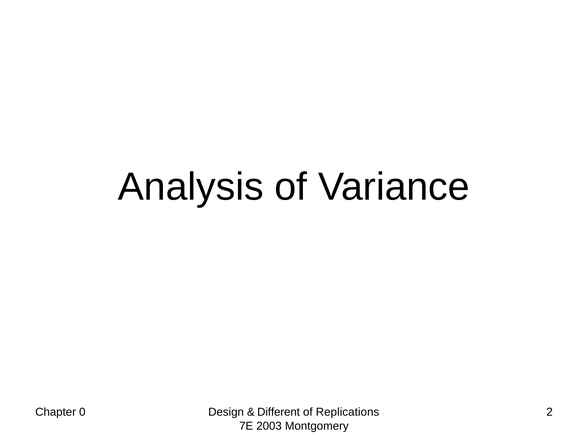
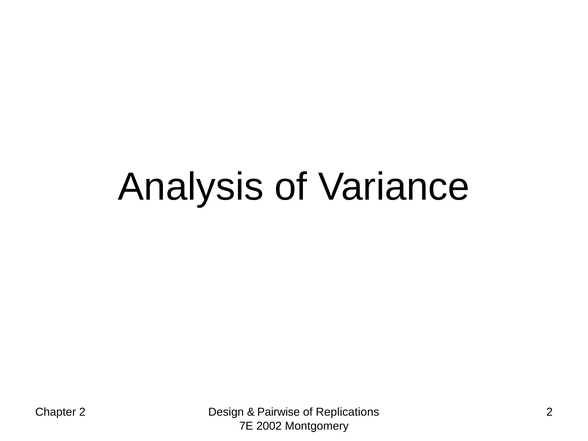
Chapter 0: 0 -> 2 (82, 412)
Different: Different -> Pairwise (279, 412)
2003: 2003 -> 2002 (269, 426)
